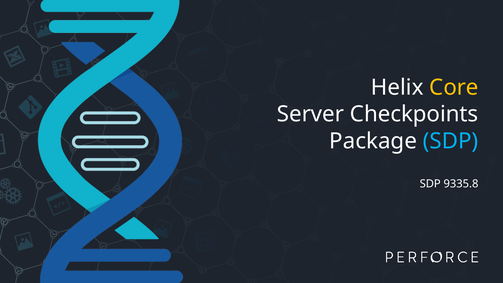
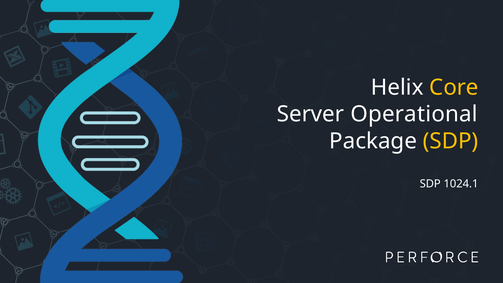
Checkpoints: Checkpoints -> Operational (414, 114)
SDP colour: light blue -> yellow (451, 141)
9335.8: 9335.8 -> 1024.1 (461, 184)
